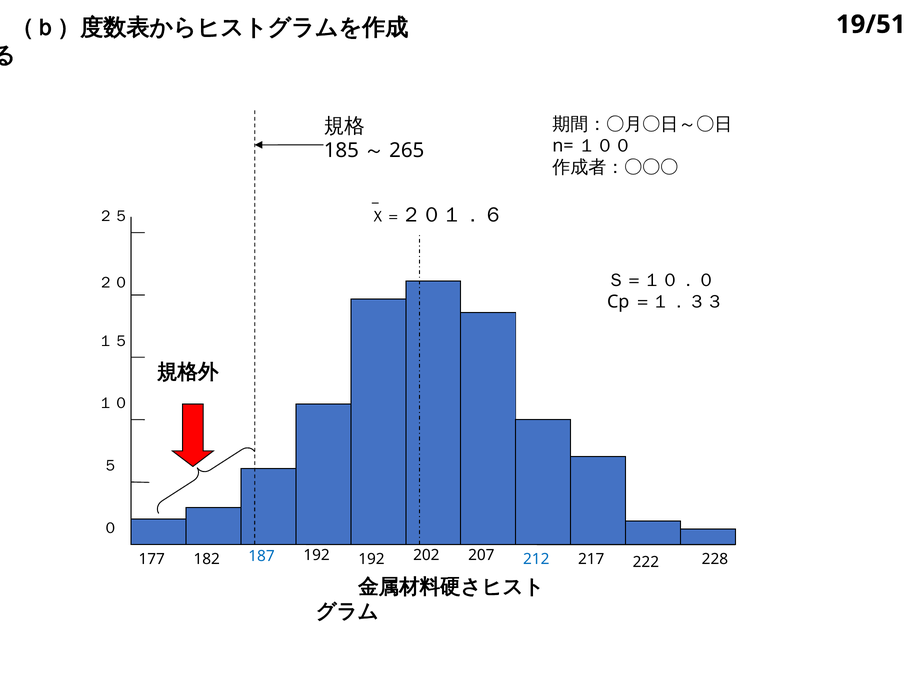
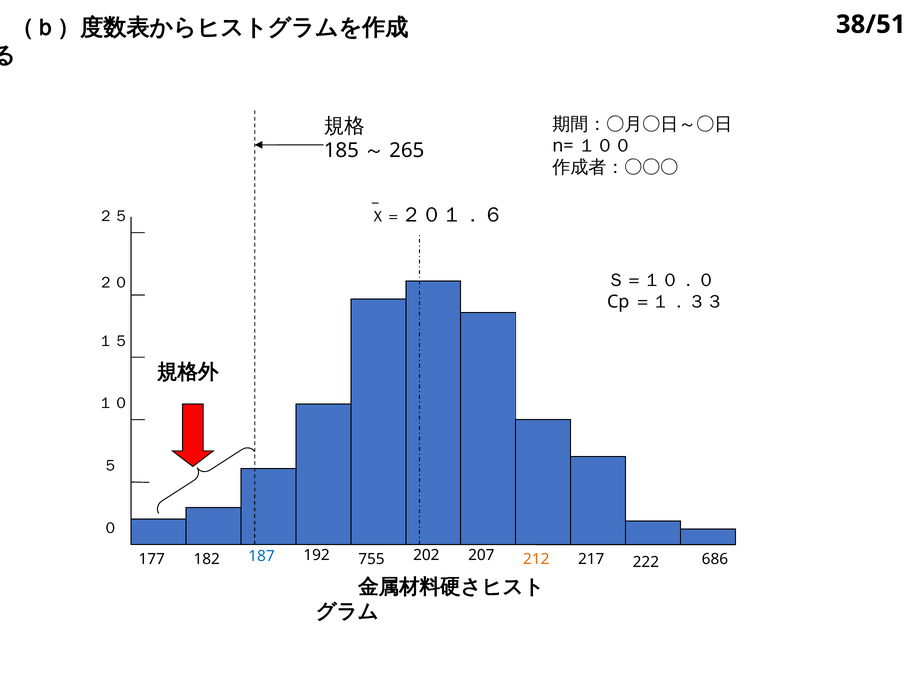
19/51: 19/51 -> 38/51 (871, 24)
192 192: 192 -> 755 (371, 559)
212 colour: blue -> orange (536, 559)
228: 228 -> 686 (715, 559)
